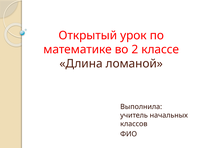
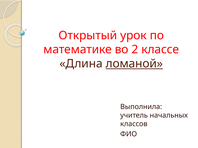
ломаной underline: none -> present (134, 64)
